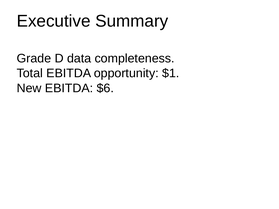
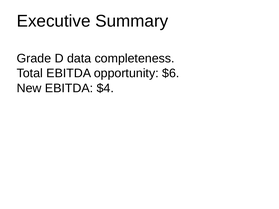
$1: $1 -> $6 (171, 73)
$6: $6 -> $4 (105, 88)
